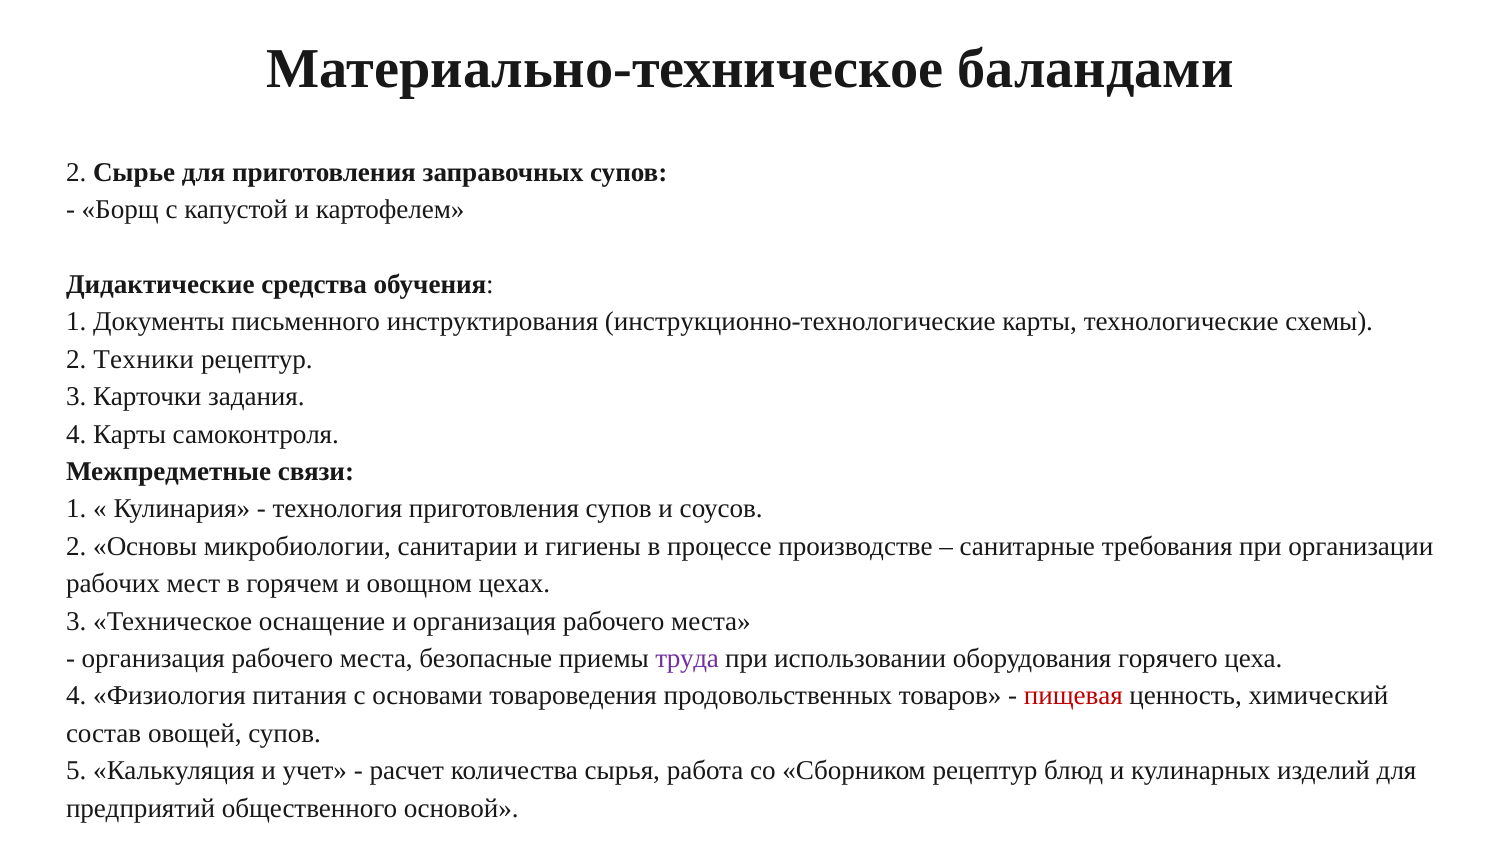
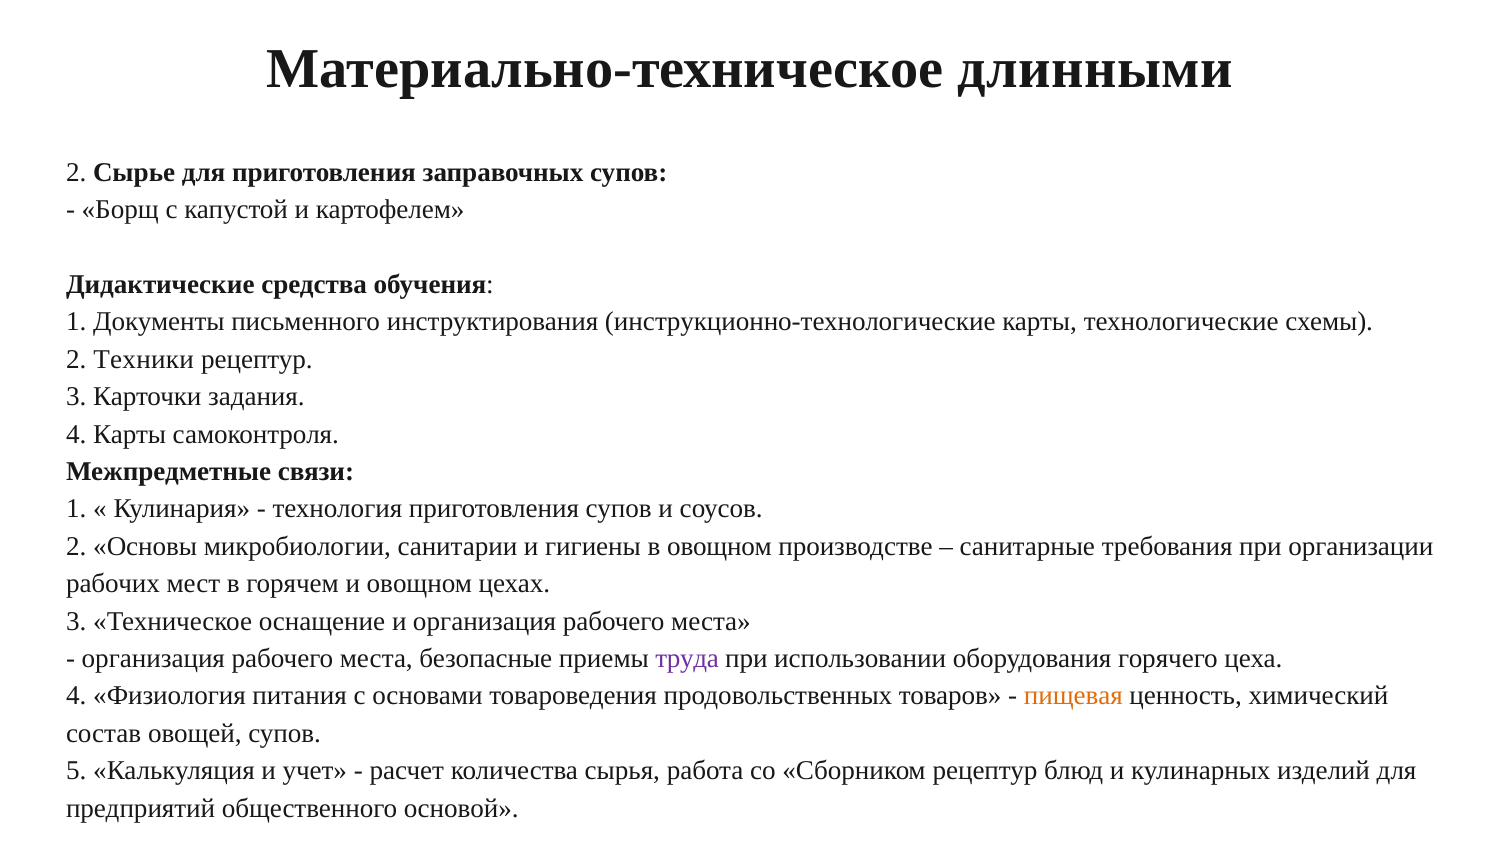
баландами: баландами -> длинными (1095, 69)
в процессе: процессе -> овощном (720, 547)
пищевая colour: red -> orange (1073, 696)
